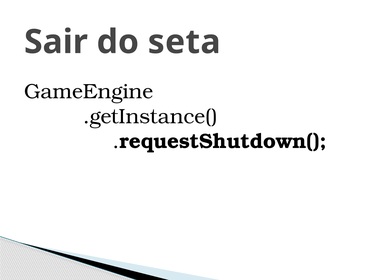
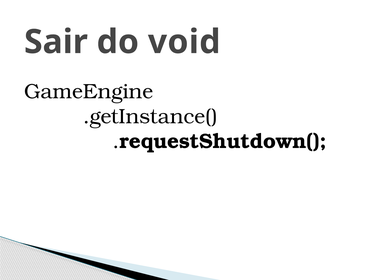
seta: seta -> void (184, 42)
